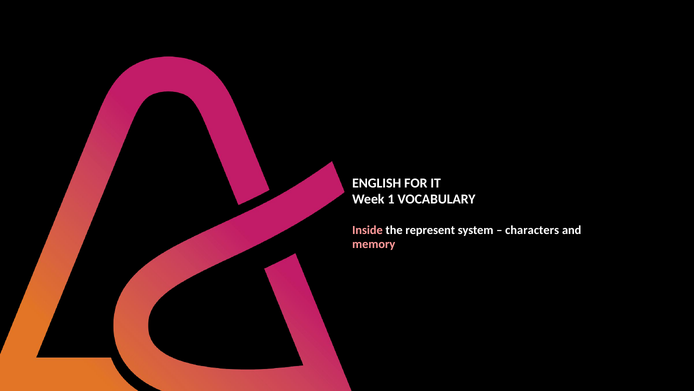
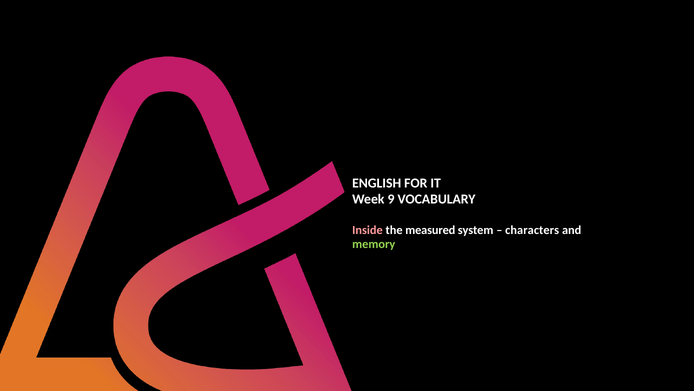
1: 1 -> 9 (391, 199)
represent: represent -> measured (430, 230)
memory colour: pink -> light green (374, 244)
